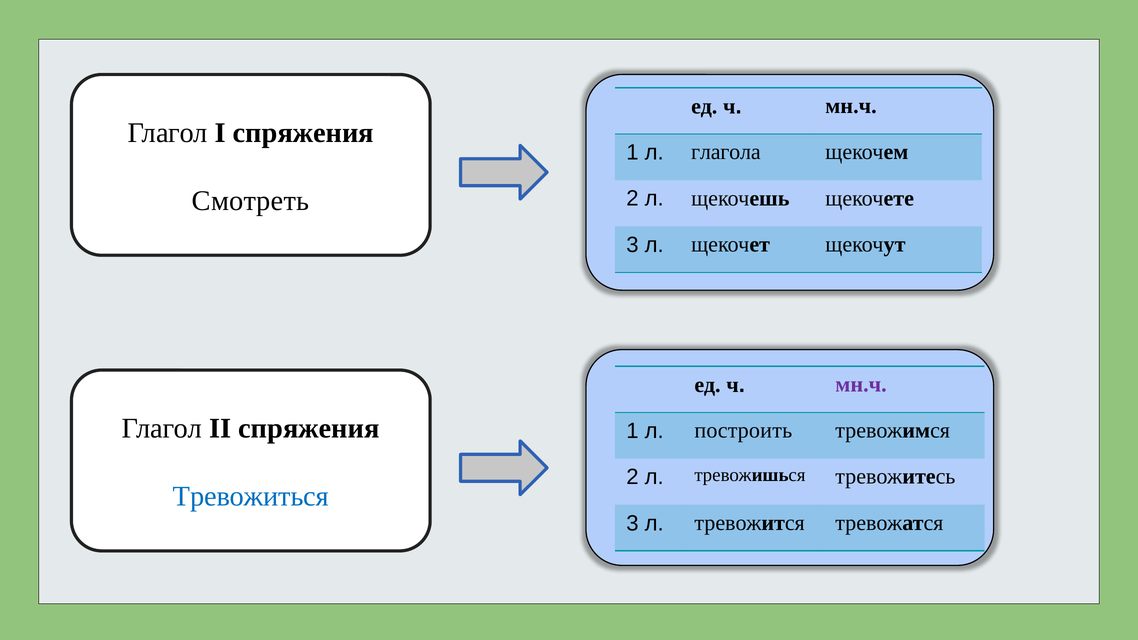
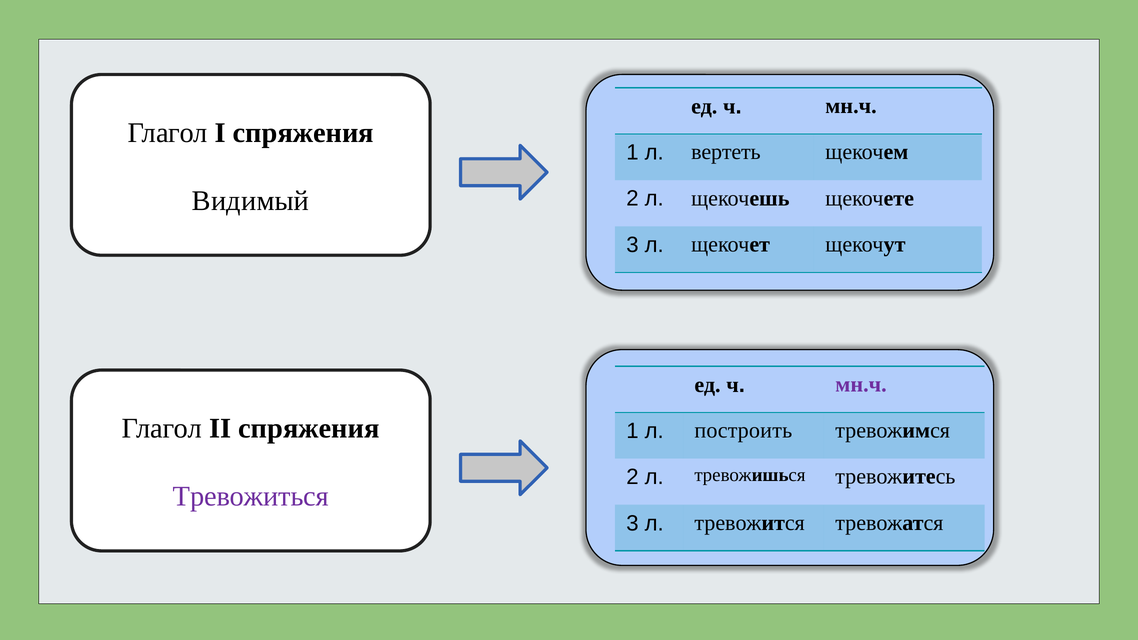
глагола: глагола -> вертеть (726, 152)
Смотреть: Смотреть -> Видимый (251, 201)
Тревожиться colour: blue -> purple (251, 497)
